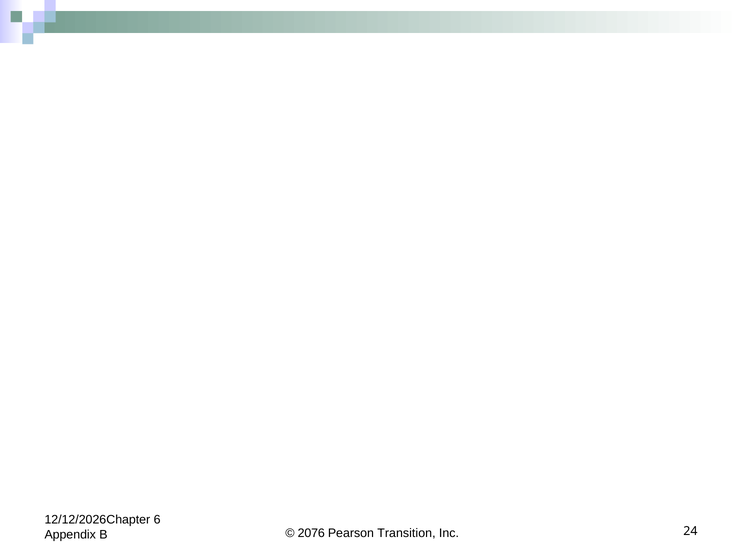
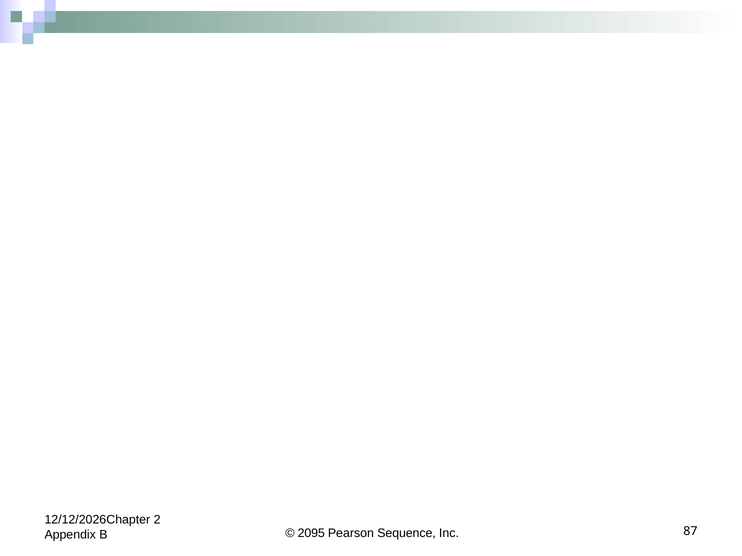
6: 6 -> 2 (157, 520)
2076: 2076 -> 2095 (311, 534)
Transition: Transition -> Sequence (407, 534)
24: 24 -> 87 (690, 532)
